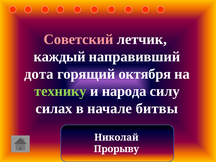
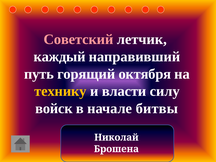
дота: дота -> путь (39, 74)
технику colour: light green -> yellow (60, 91)
народа: народа -> власти (124, 91)
силах: силах -> войск (54, 109)
Прорыву: Прорыву -> Брошена (116, 149)
